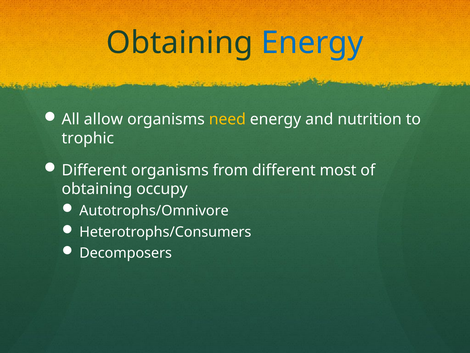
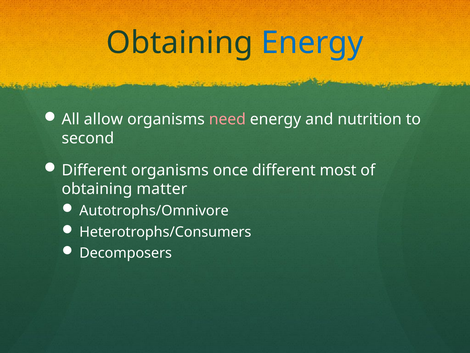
need colour: yellow -> pink (227, 119)
trophic: trophic -> second (88, 138)
from: from -> once (230, 170)
occupy: occupy -> matter (162, 189)
